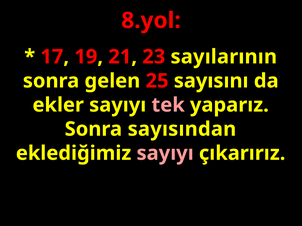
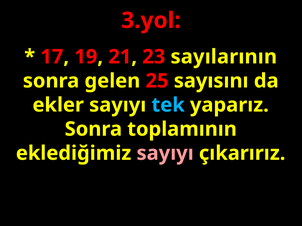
8.yol: 8.yol -> 3.yol (151, 21)
tek colour: pink -> light blue (168, 105)
sayısından: sayısından -> toplamının (182, 129)
